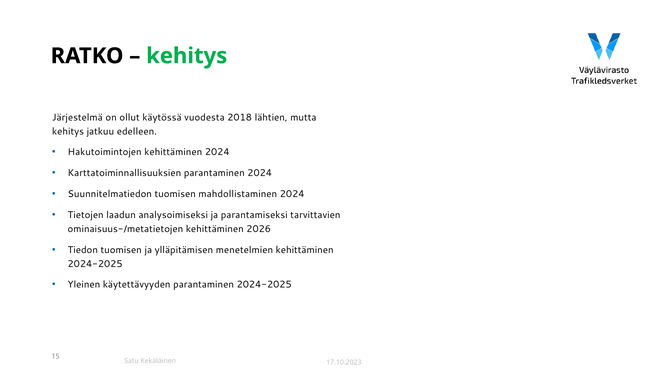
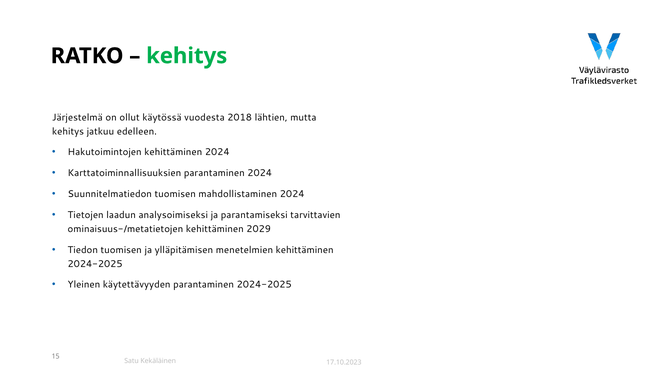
2026: 2026 -> 2029 (259, 229)
